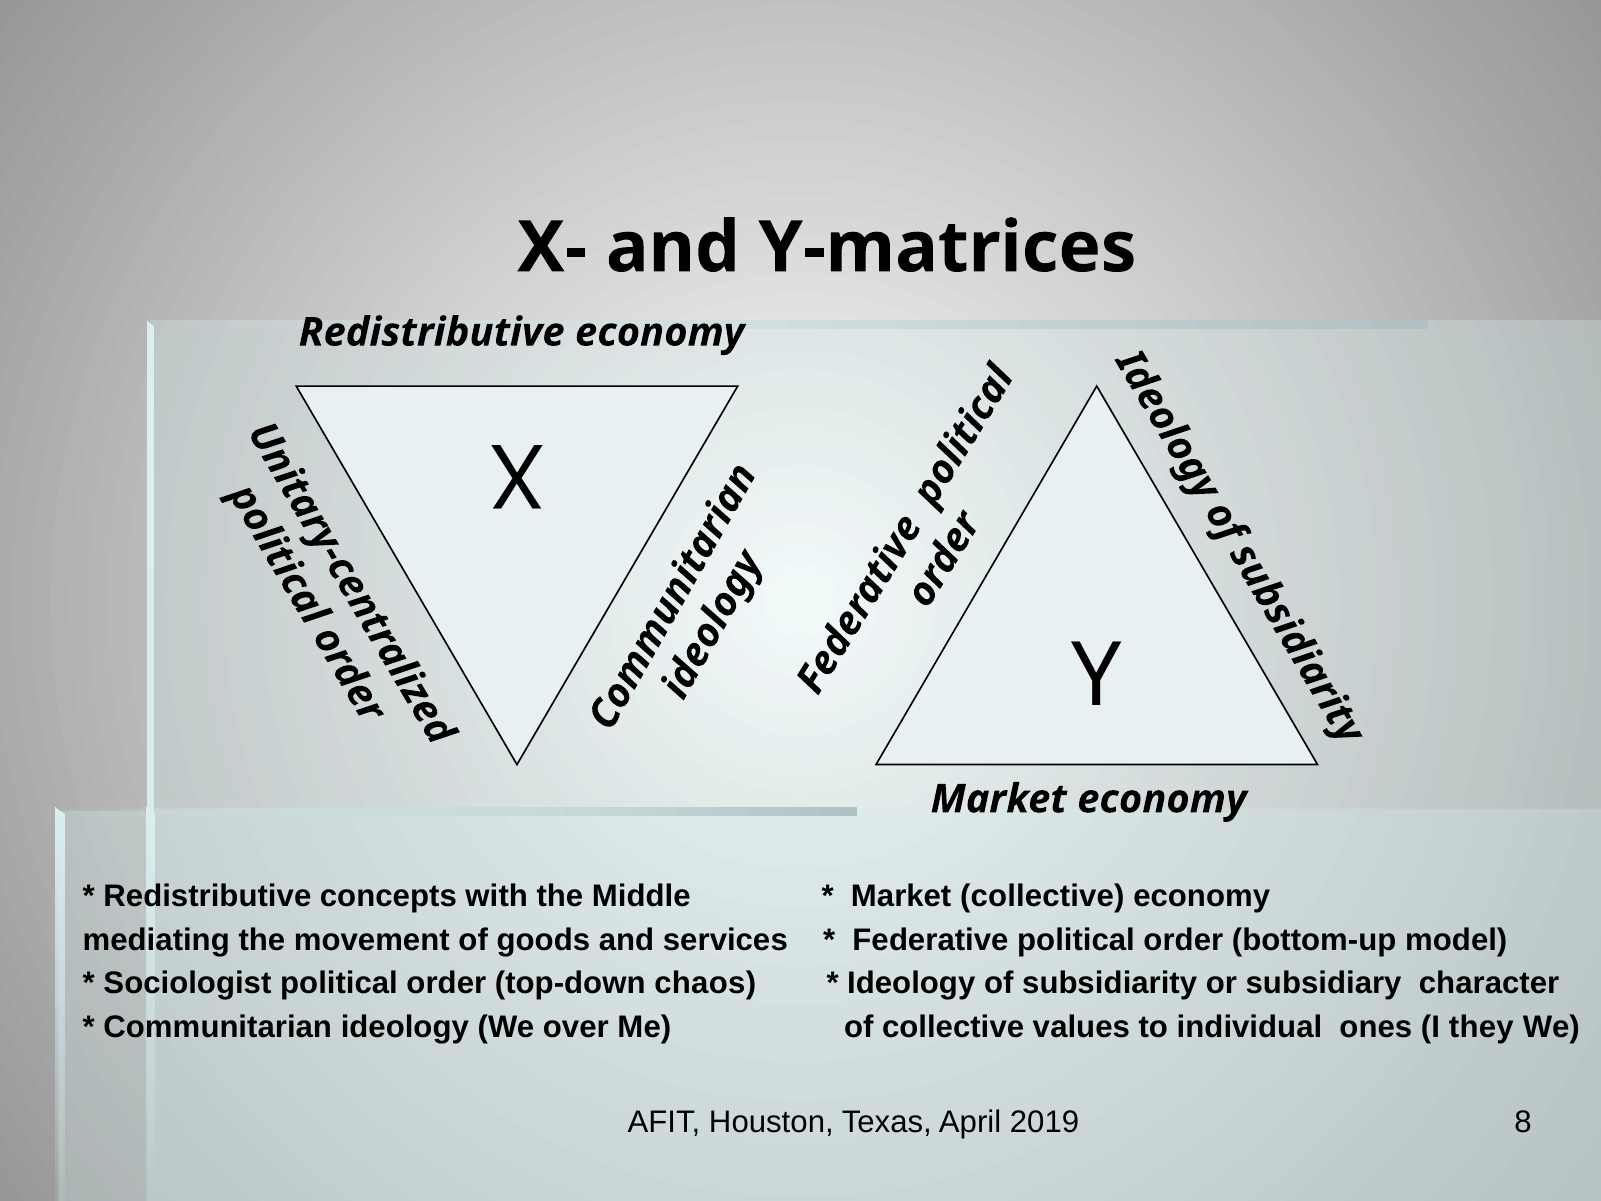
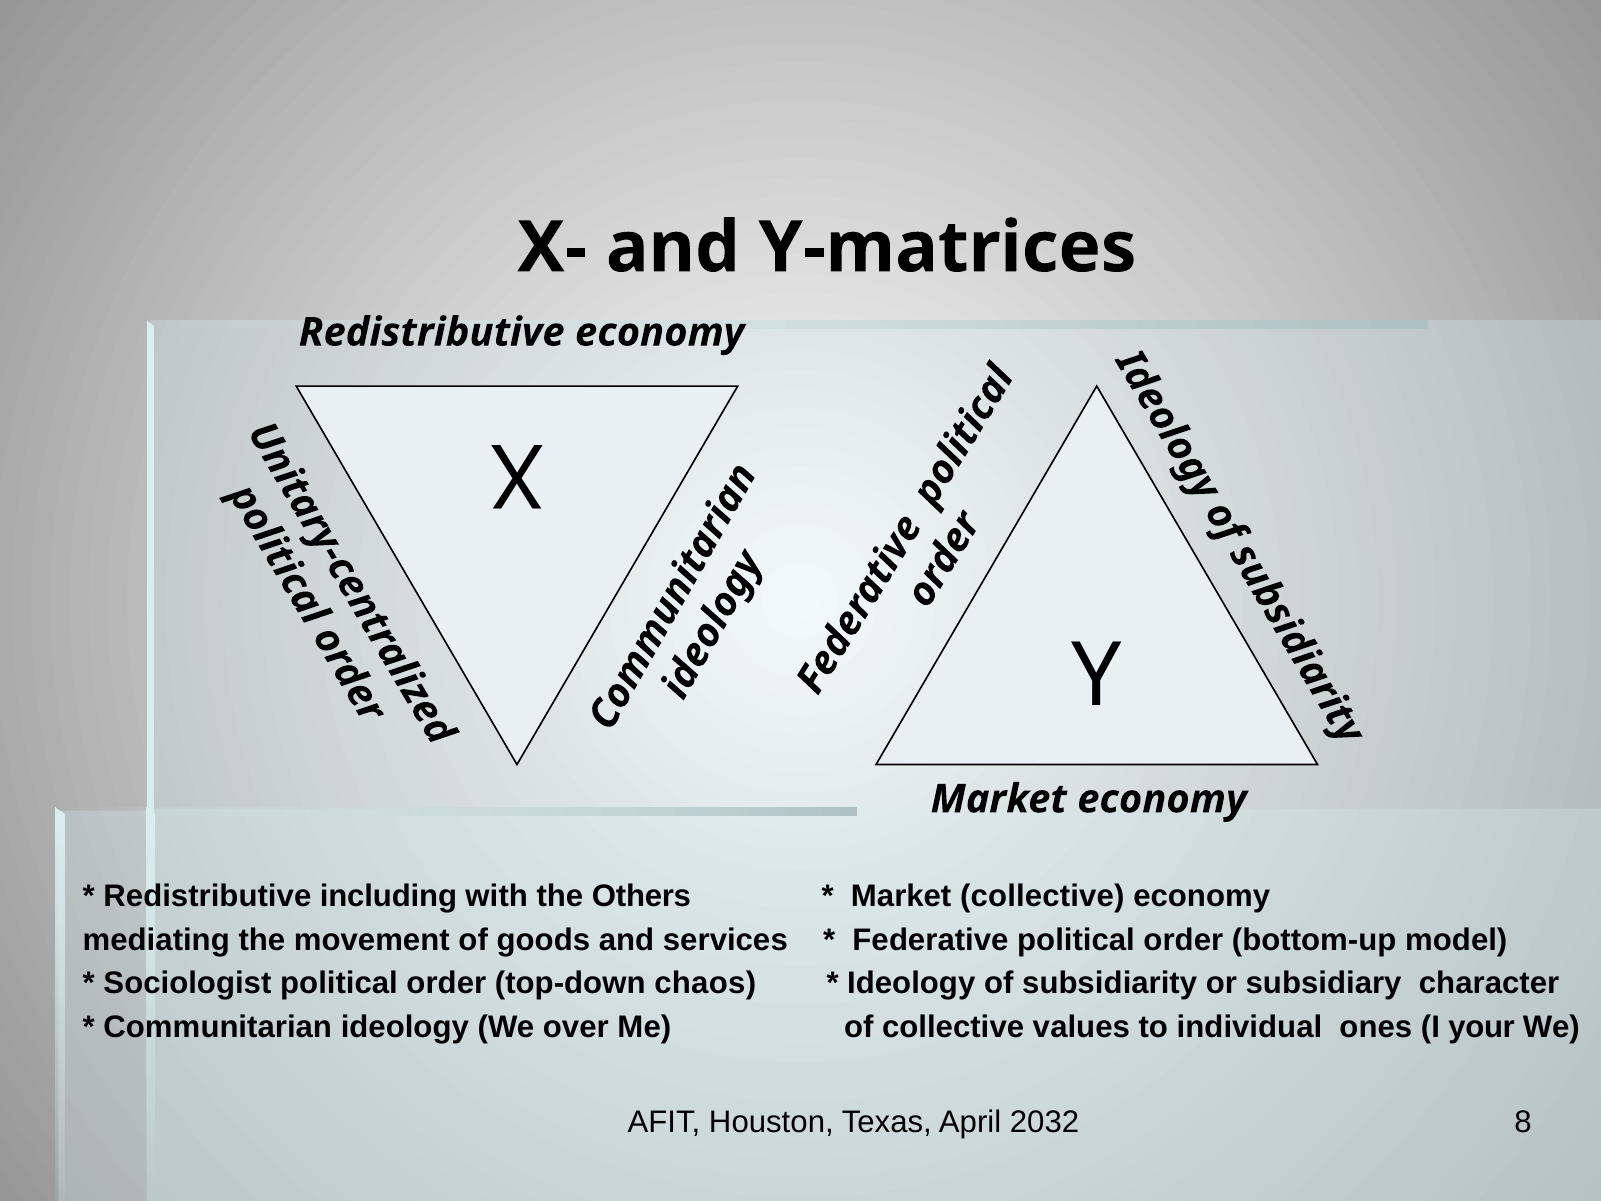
concepts: concepts -> including (388, 896)
Middle: Middle -> Others (641, 896)
they: they -> your (1482, 1027)
2019: 2019 -> 2032 (1045, 1122)
